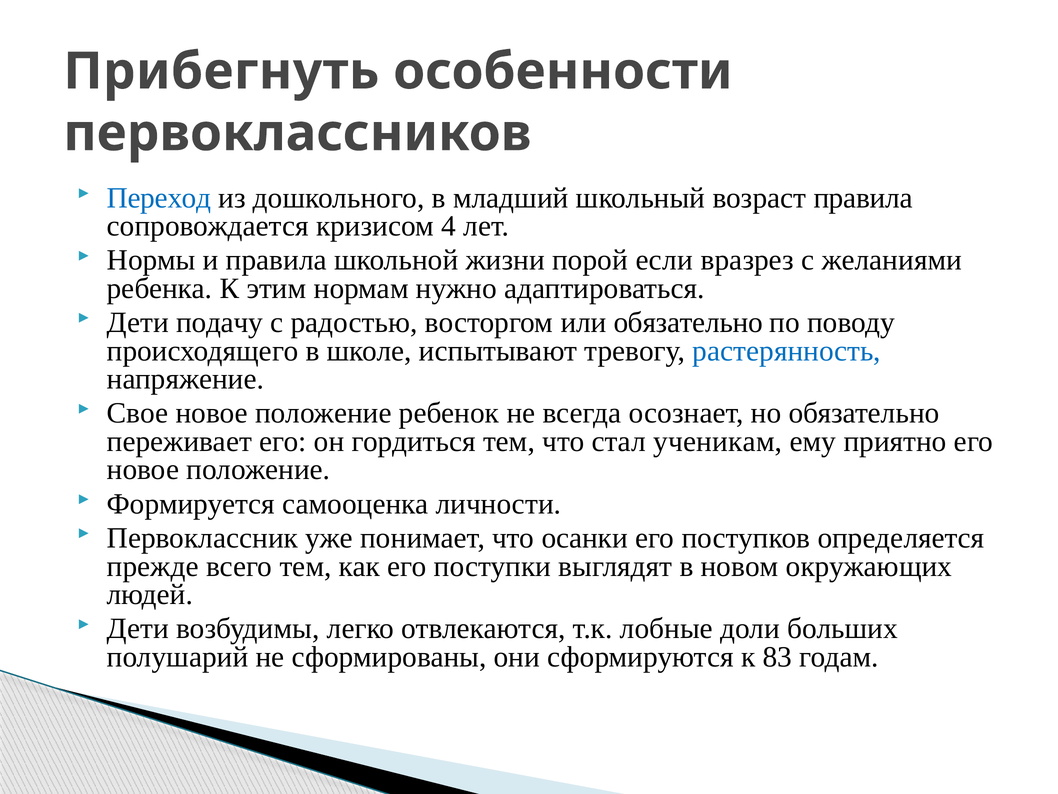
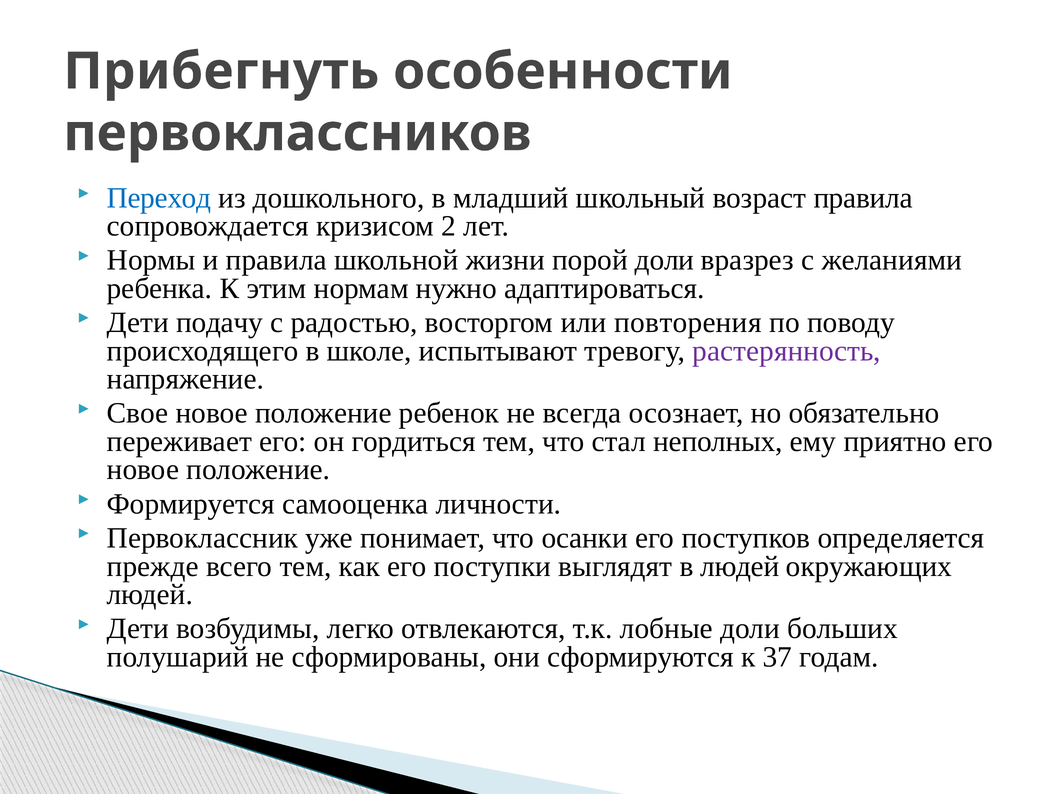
4: 4 -> 2 (449, 226)
порой если: если -> доли (665, 260)
или обязательно: обязательно -> повторения (688, 322)
растерянность colour: blue -> purple (787, 351)
ученикам: ученикам -> неполных (718, 441)
в новом: новом -> людей (740, 566)
83: 83 -> 37 (777, 657)
